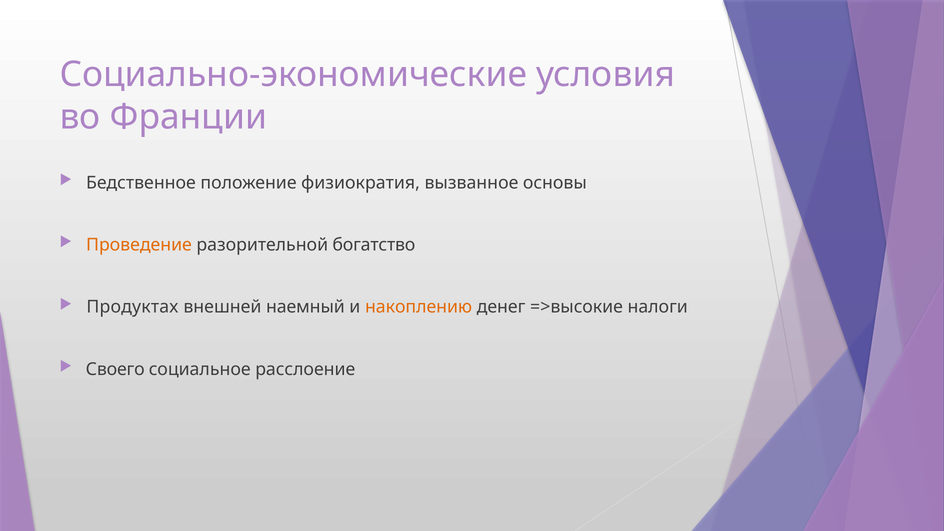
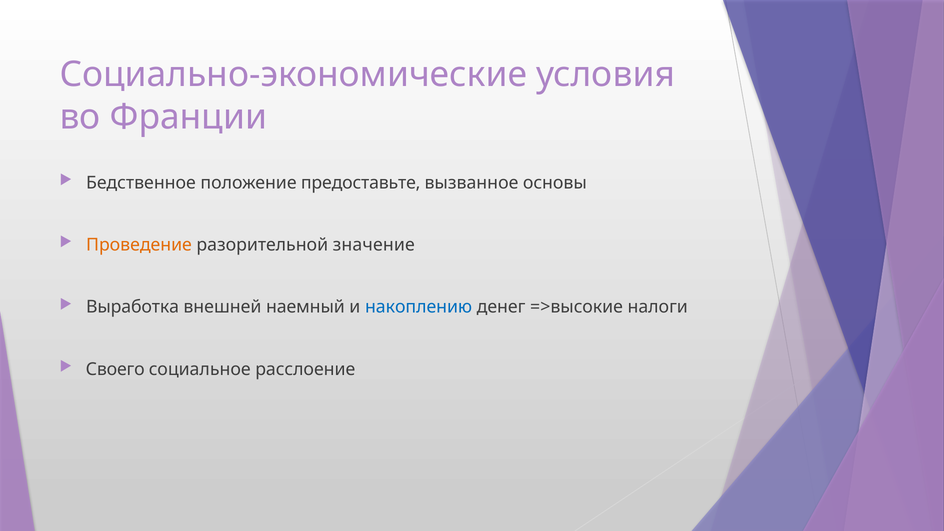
физиократия: физиократия -> предоставьте (361, 183)
богатство: богатство -> значение (374, 245)
Продуктах: Продуктах -> Выработка (133, 307)
накоплению colour: orange -> blue (419, 307)
